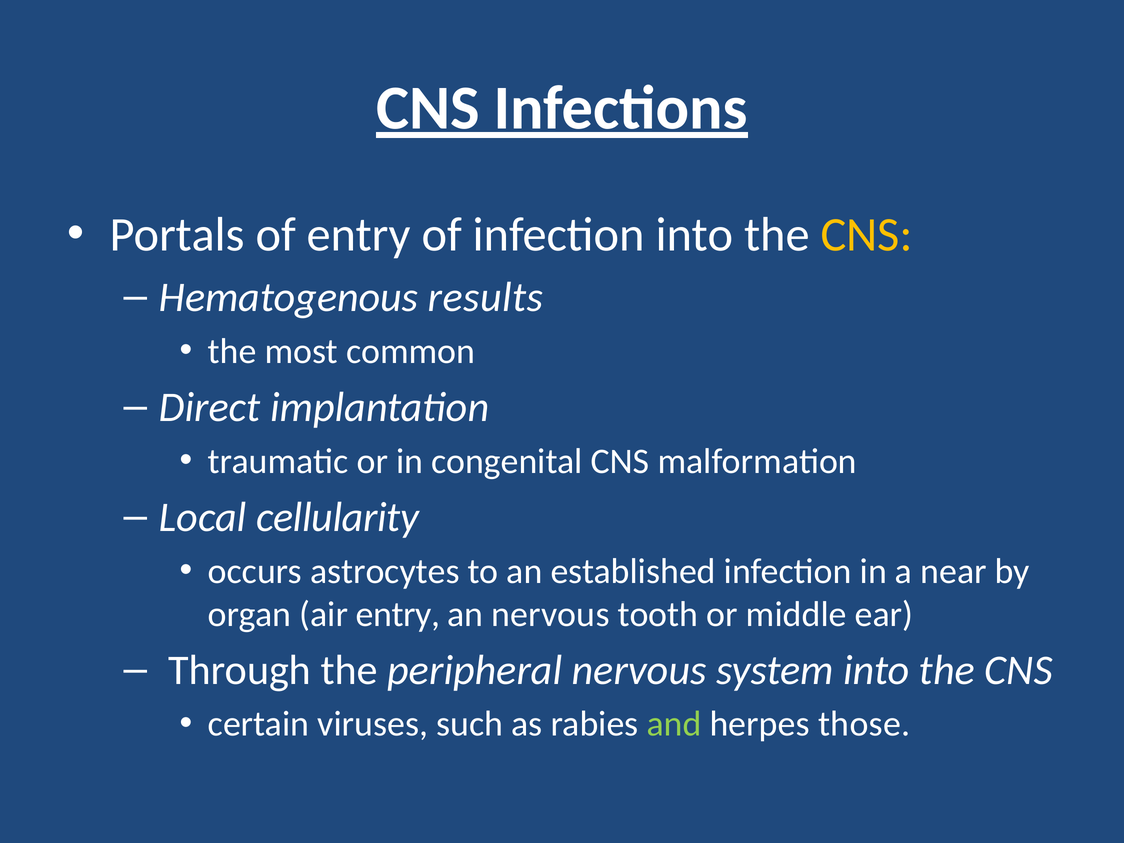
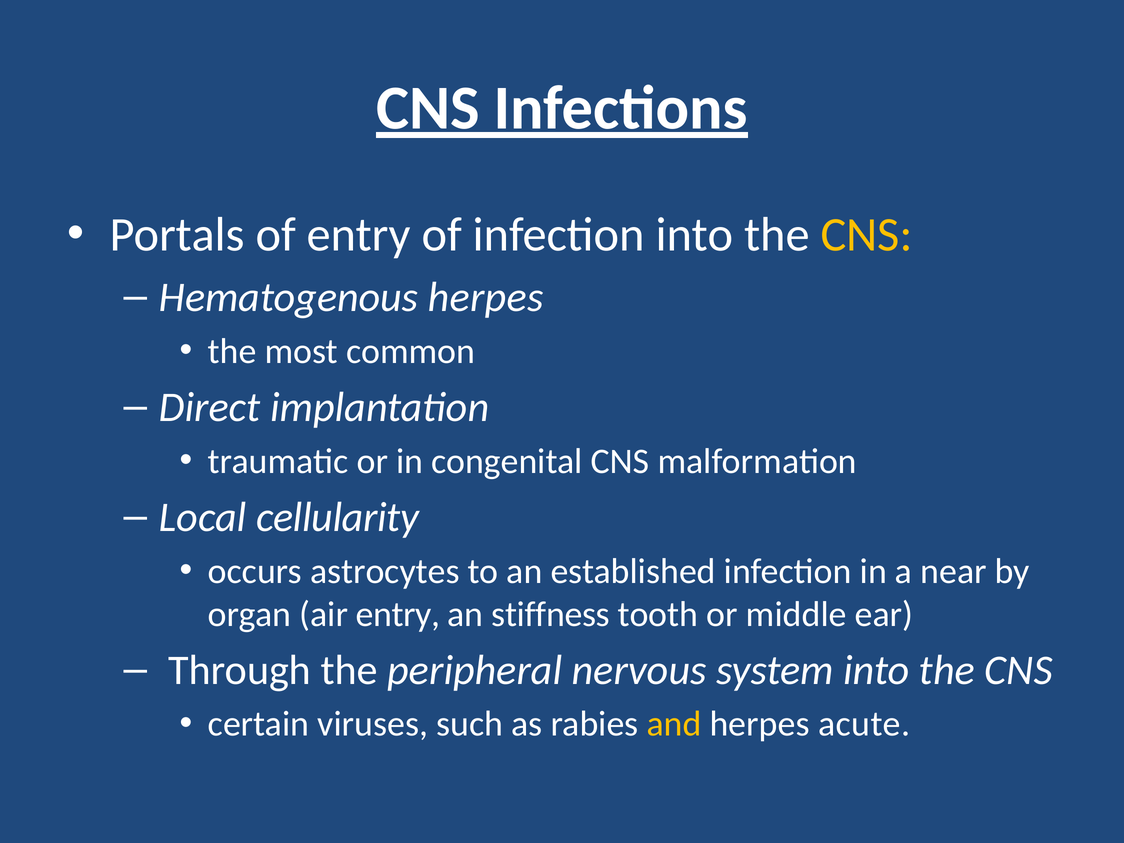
Hematogenous results: results -> herpes (486, 297)
an nervous: nervous -> stiffness (551, 614)
and colour: light green -> yellow (674, 724)
those: those -> acute (864, 724)
